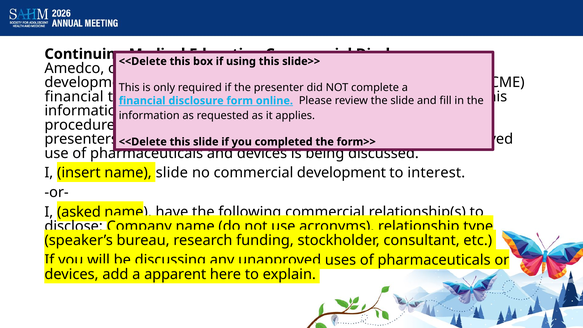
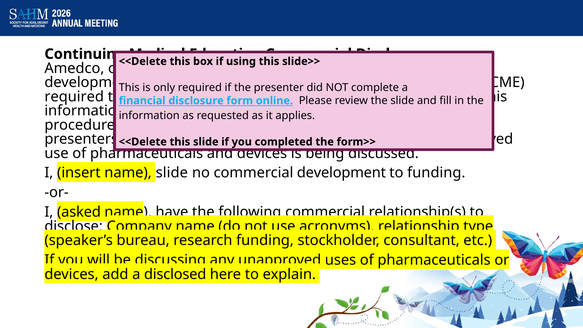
financial: financial -> required (74, 97)
to interest: interest -> funding (436, 173)
a apparent: apparent -> disclosed (175, 274)
